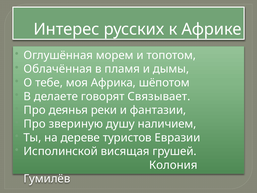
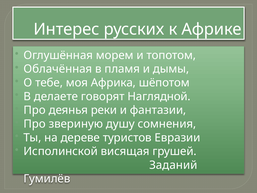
Связывает: Связывает -> Наглядной (159, 96)
наличием: наличием -> сомнения (167, 124)
Колония: Колония -> Заданий (173, 165)
